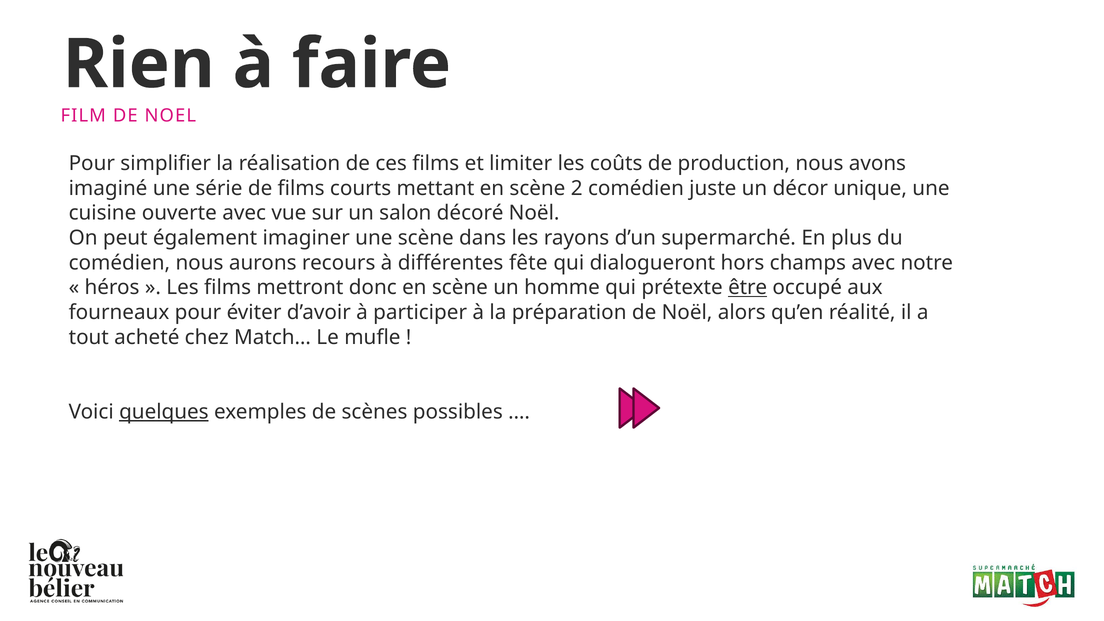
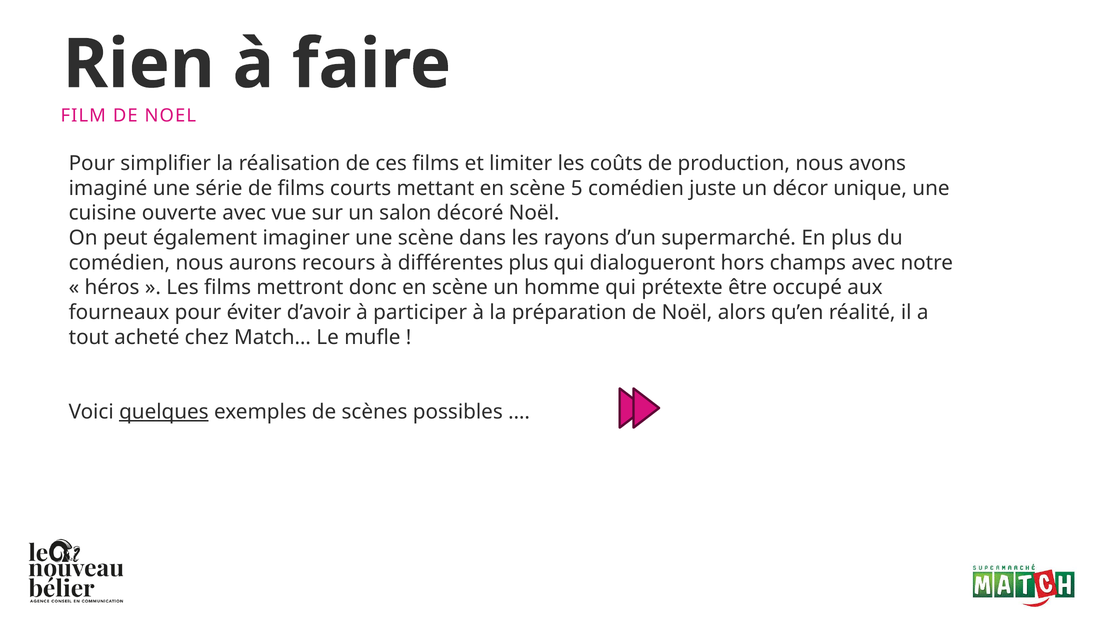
2: 2 -> 5 (577, 188)
différentes fête: fête -> plus (529, 263)
être underline: present -> none (748, 288)
